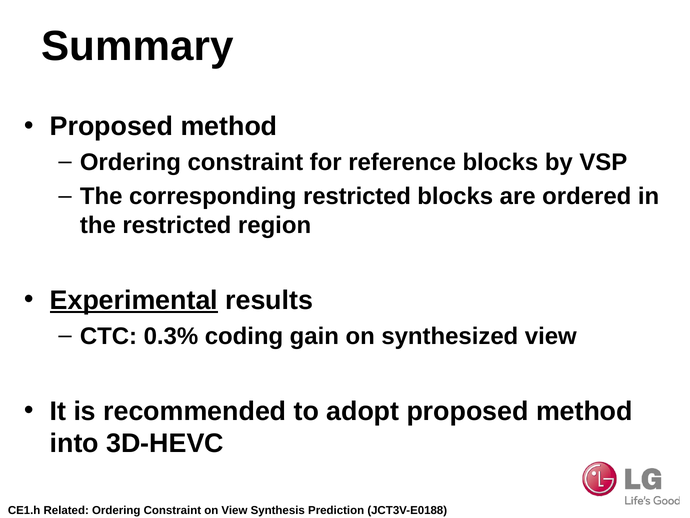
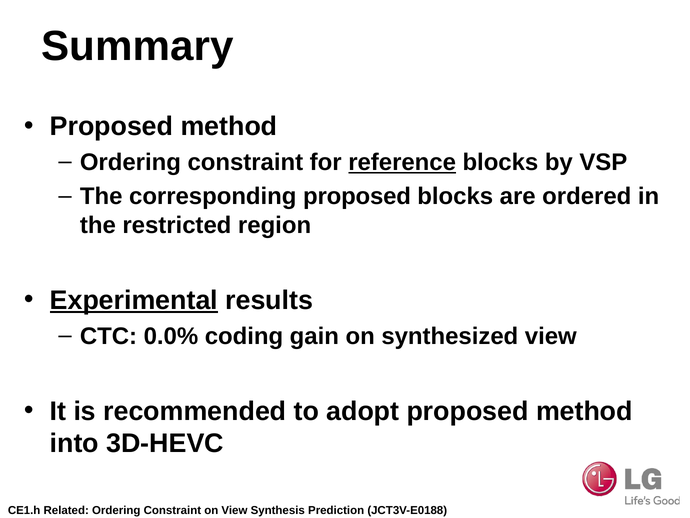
reference underline: none -> present (402, 162)
corresponding restricted: restricted -> proposed (357, 196)
0.3%: 0.3% -> 0.0% (171, 336)
